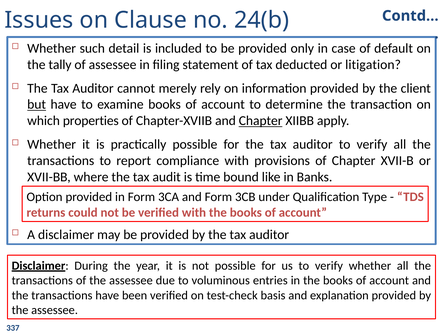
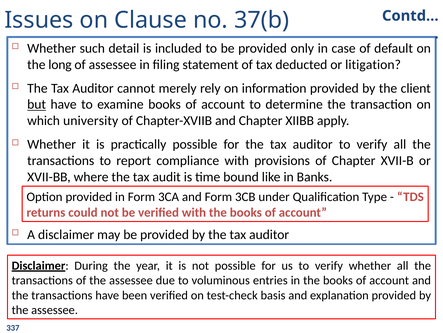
24(b: 24(b -> 37(b (262, 20)
tally: tally -> long (60, 64)
properties: properties -> university (91, 120)
Chapter underline: present -> none (261, 120)
